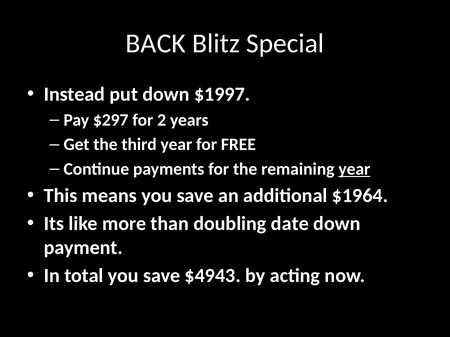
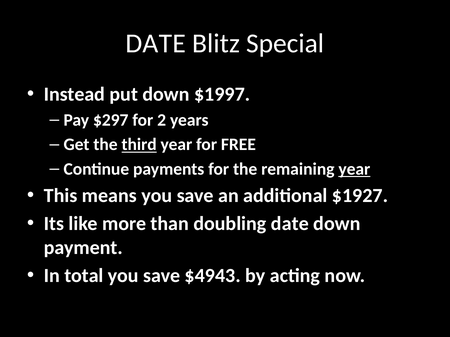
BACK: BACK -> DATE (156, 44)
third underline: none -> present (139, 145)
$1964: $1964 -> $1927 (360, 196)
